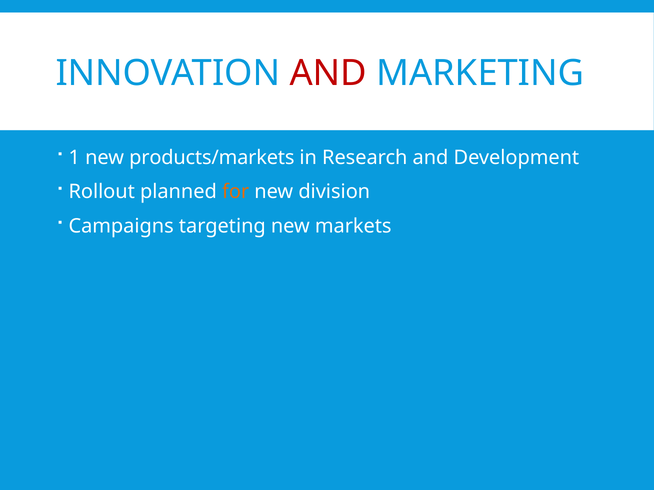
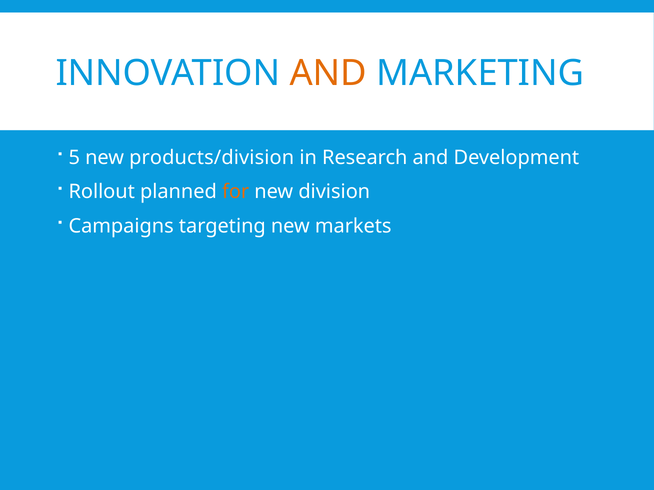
AND colour: red -> orange (328, 73)
1: 1 -> 5 (74, 158)
products/markets: products/markets -> products/division (212, 158)
